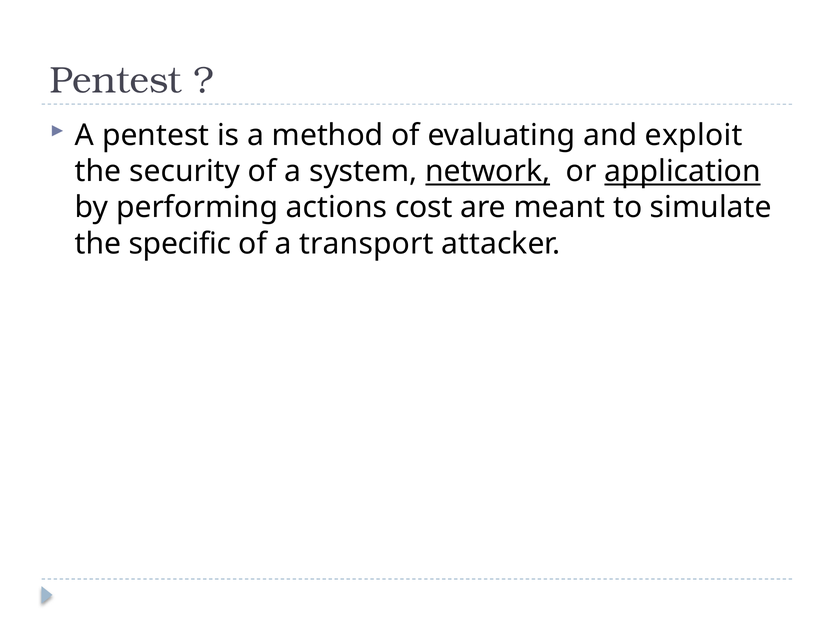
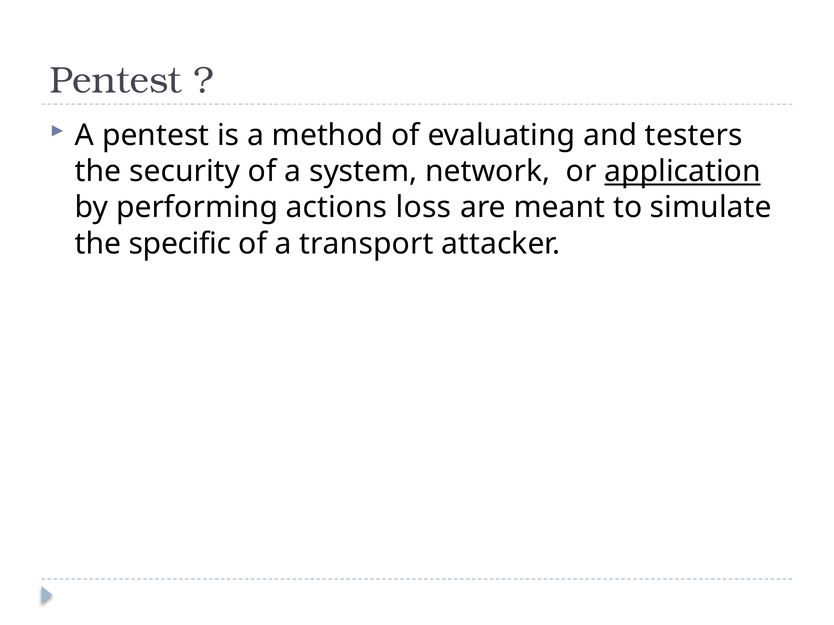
exploit: exploit -> testers (694, 135)
network underline: present -> none (488, 172)
cost: cost -> loss (424, 208)
